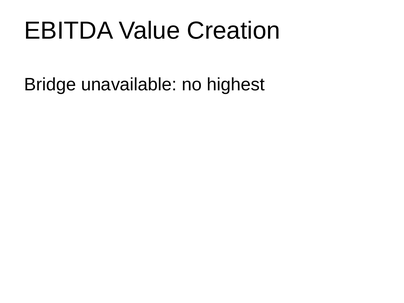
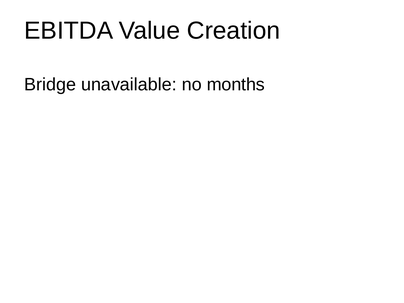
highest: highest -> months (236, 85)
